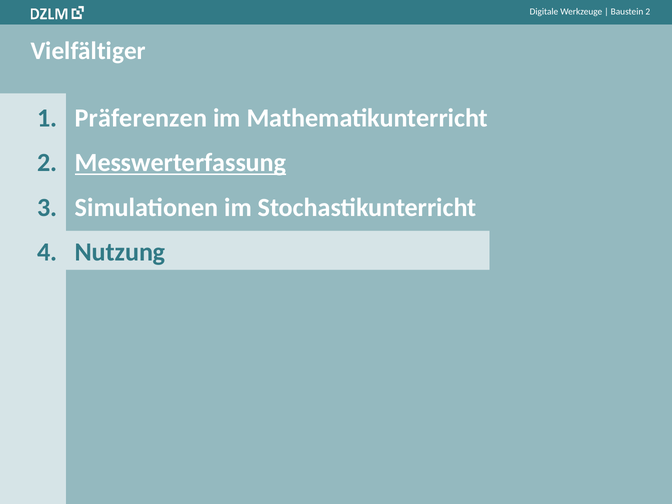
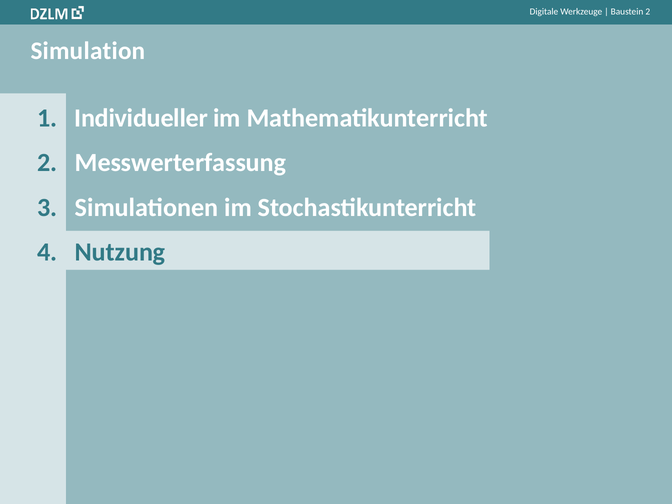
Vielfältiger: Vielfältiger -> Simulation (88, 51)
Präferenzen: Präferenzen -> Individueller (141, 118)
Messwerterfassung underline: present -> none (180, 163)
